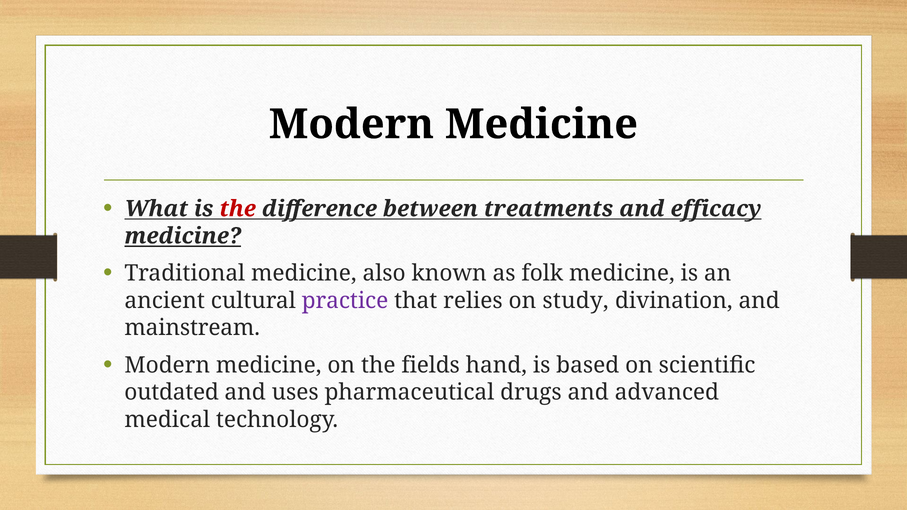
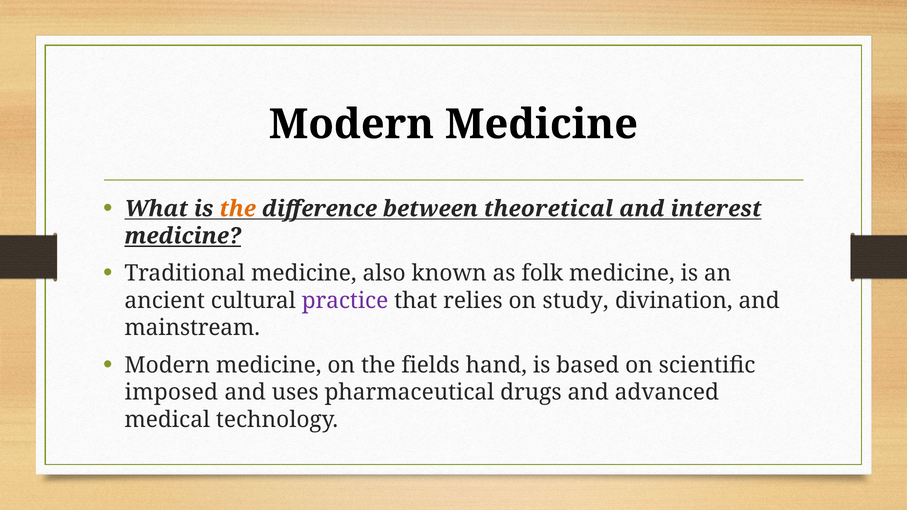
the colour: red -> orange (238, 209)
treatments: treatments -> theoretical (549, 209)
efficacy: efficacy -> interest (716, 209)
outdated: outdated -> imposed (171, 392)
